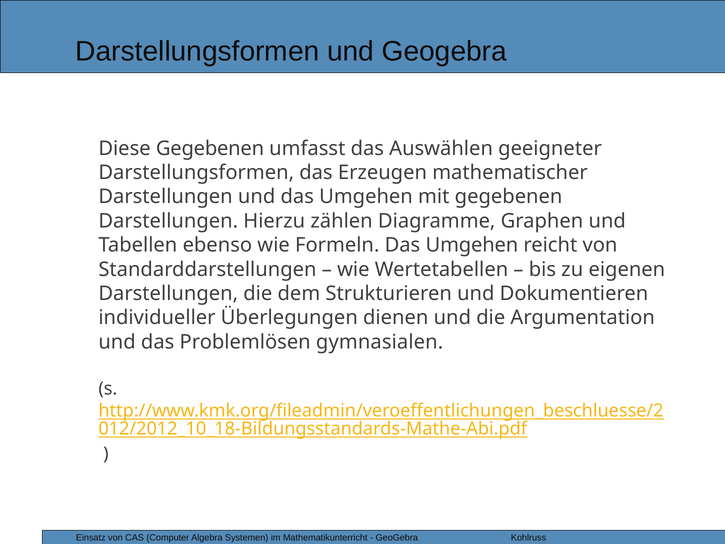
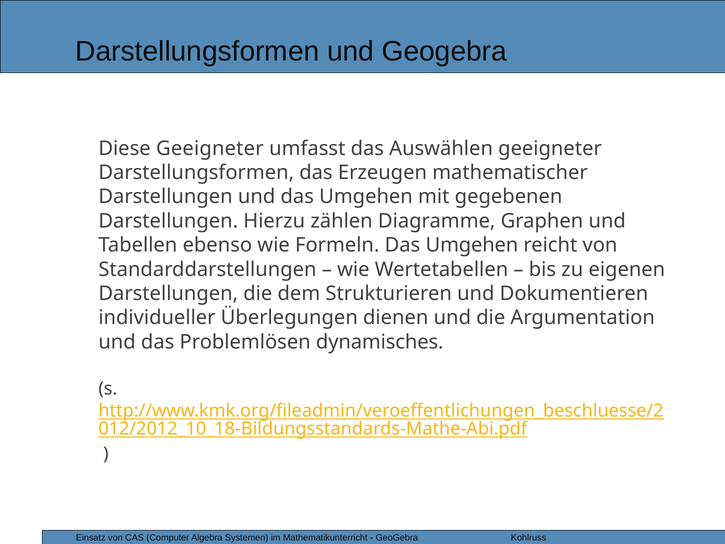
Diese Gegebenen: Gegebenen -> Geeigneter (210, 148)
gymnasialen: gymnasialen -> dynamisches (380, 342)
